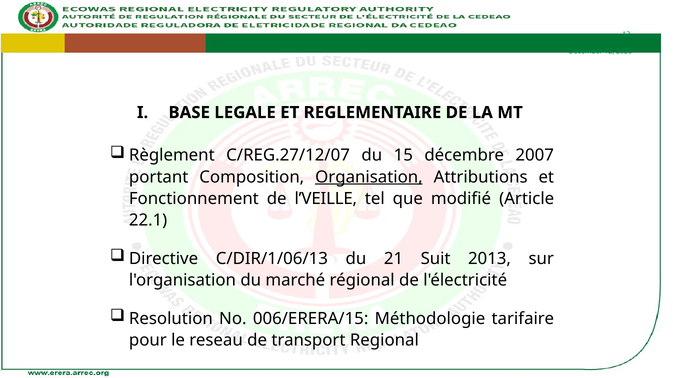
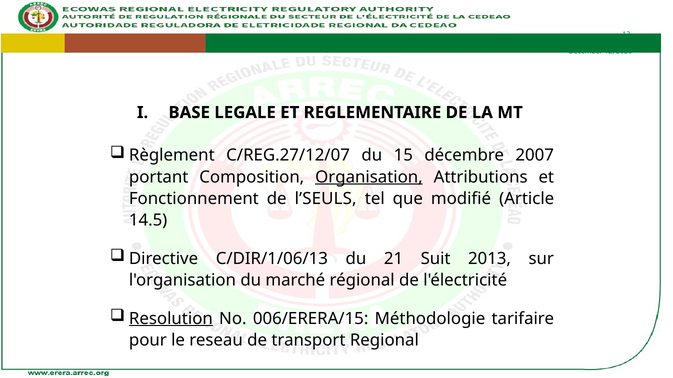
l’VEILLE: l’VEILLE -> l’SEULS (326, 199)
22.1: 22.1 -> 14.5 (148, 220)
Resolution underline: none -> present (171, 319)
